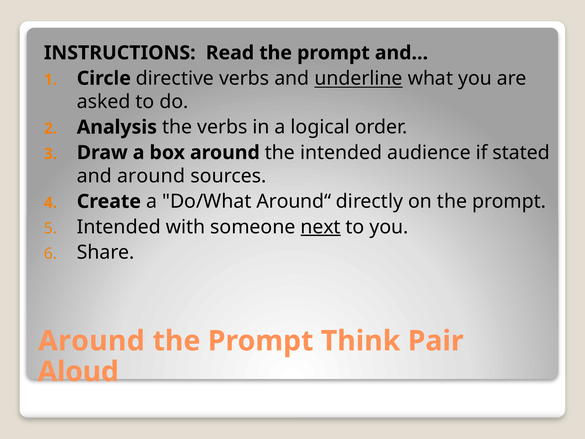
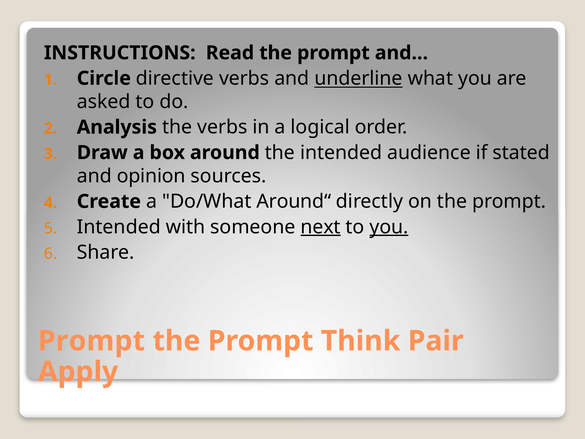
and around: around -> opinion (151, 176)
you underline: none -> present (389, 227)
Around: Around -> Prompt (91, 341)
Aloud: Aloud -> Apply (78, 372)
